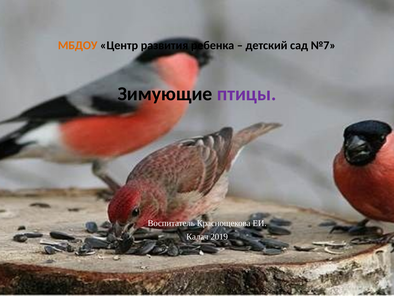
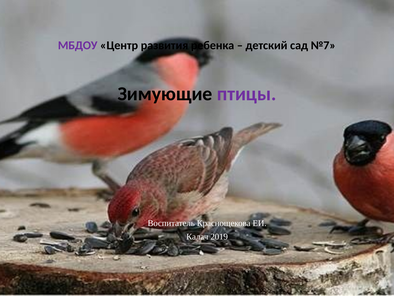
МБДОУ colour: orange -> purple (78, 45)
